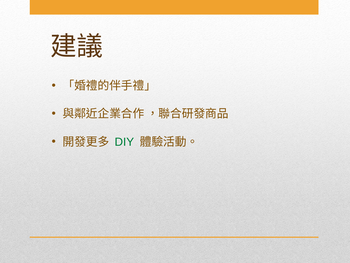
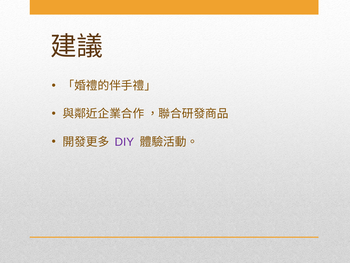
DIY colour: green -> purple (124, 142)
